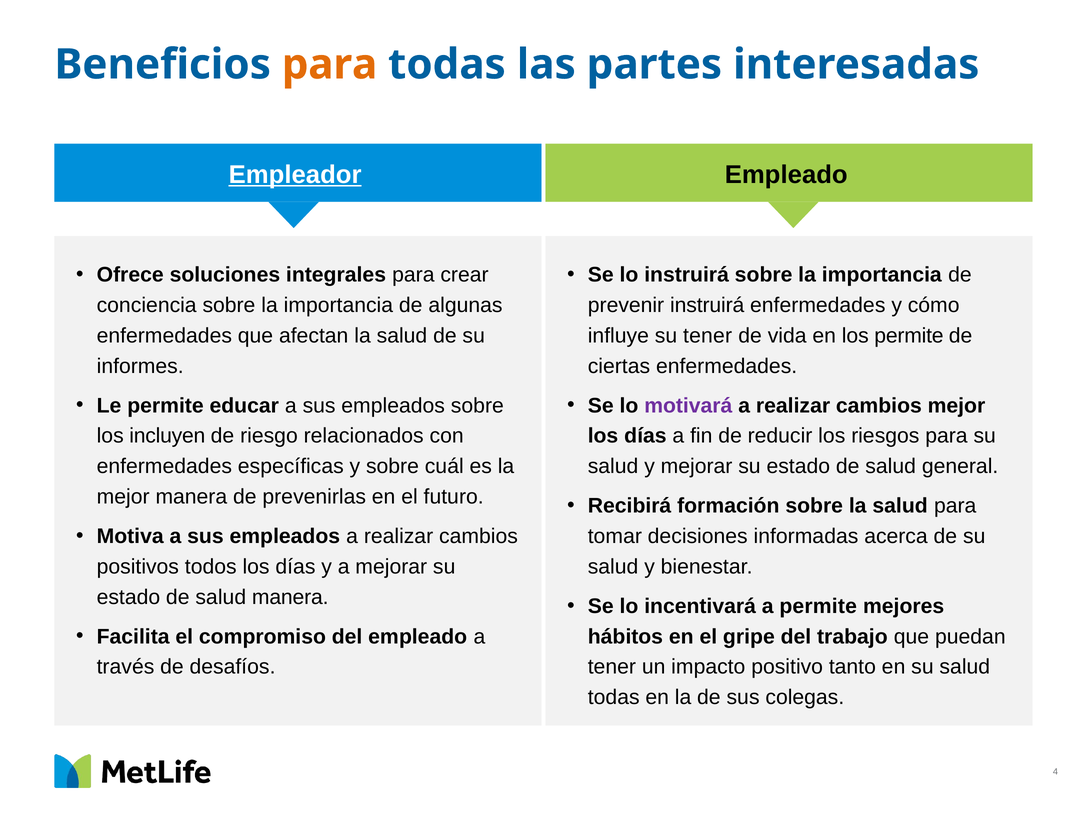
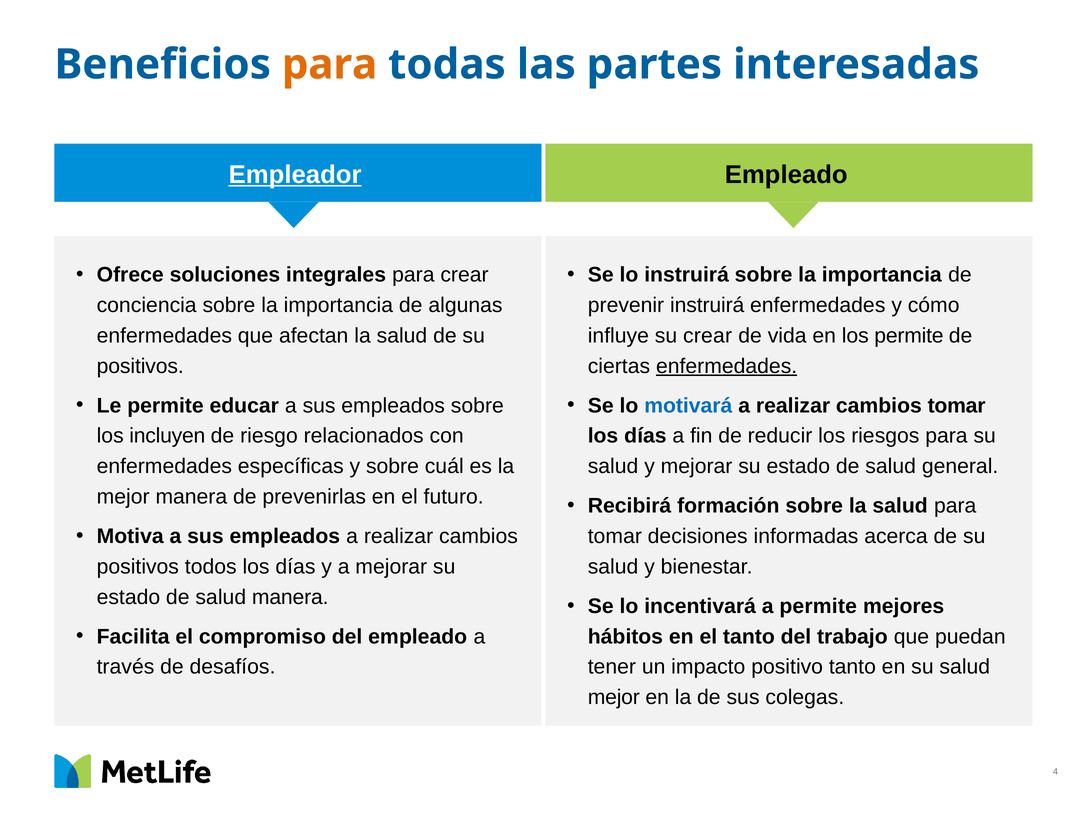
su tener: tener -> crear (708, 336)
informes: informes -> positivos (140, 366)
enfermedades underline: none -> present (727, 366)
motivará colour: purple -> blue (688, 406)
cambios mejor: mejor -> tomar (957, 406)
el gripe: gripe -> tanto (749, 637)
todas: todas -> mejor (614, 698)
